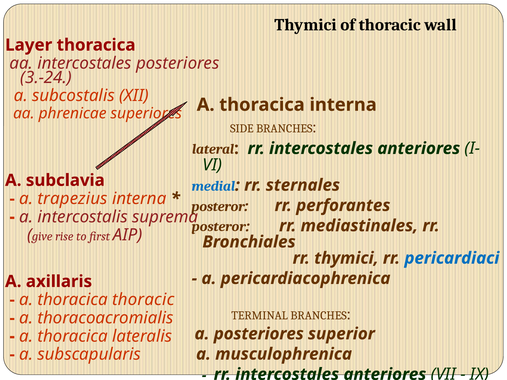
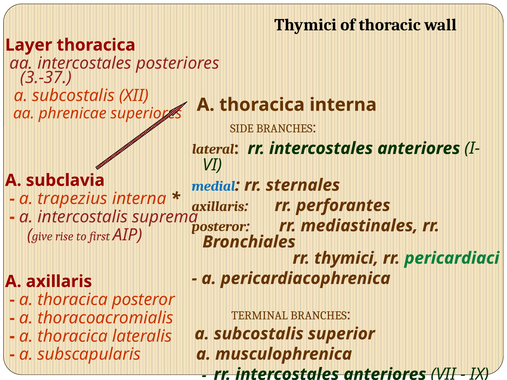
3.-24: 3.-24 -> 3.-37 (46, 77)
posteror: posteror -> axillaris (218, 206)
pericardiaci colour: blue -> green (452, 258)
thoracica thoracic: thoracic -> posteror (143, 300)
posteriores: posteriores -> subcostalis (259, 334)
